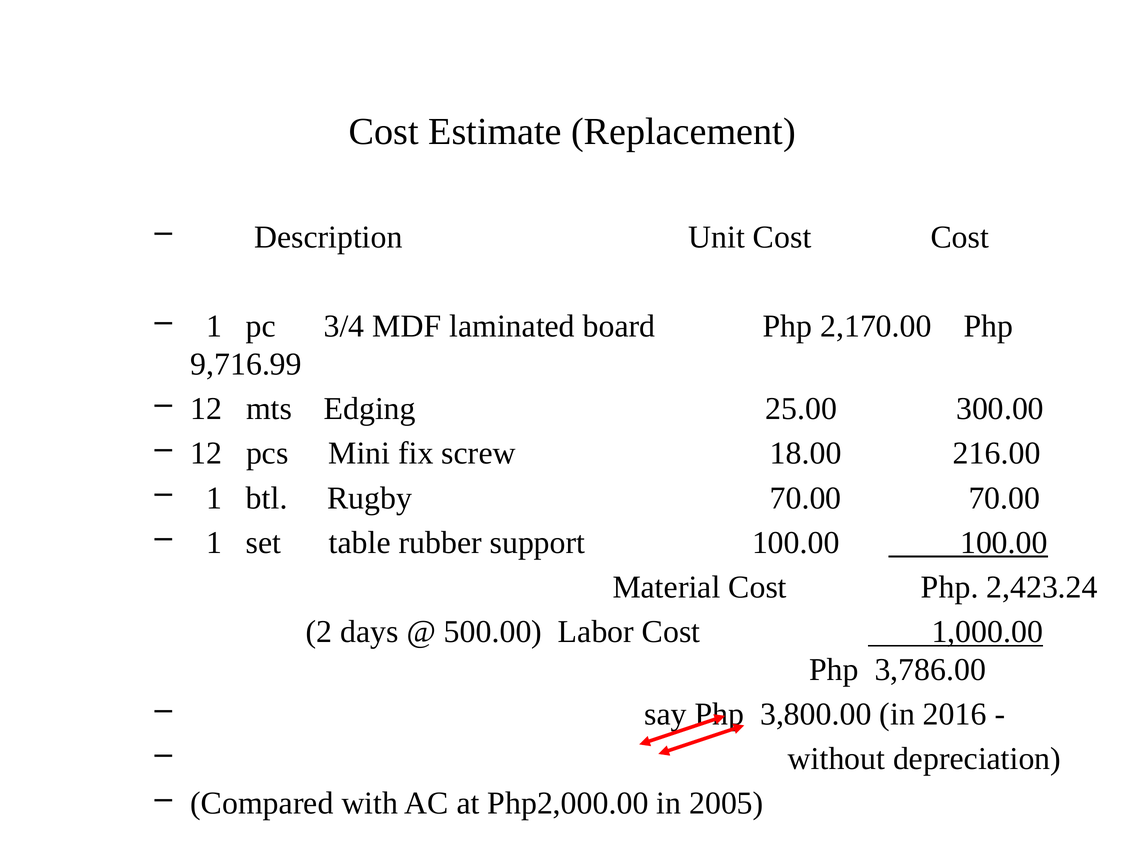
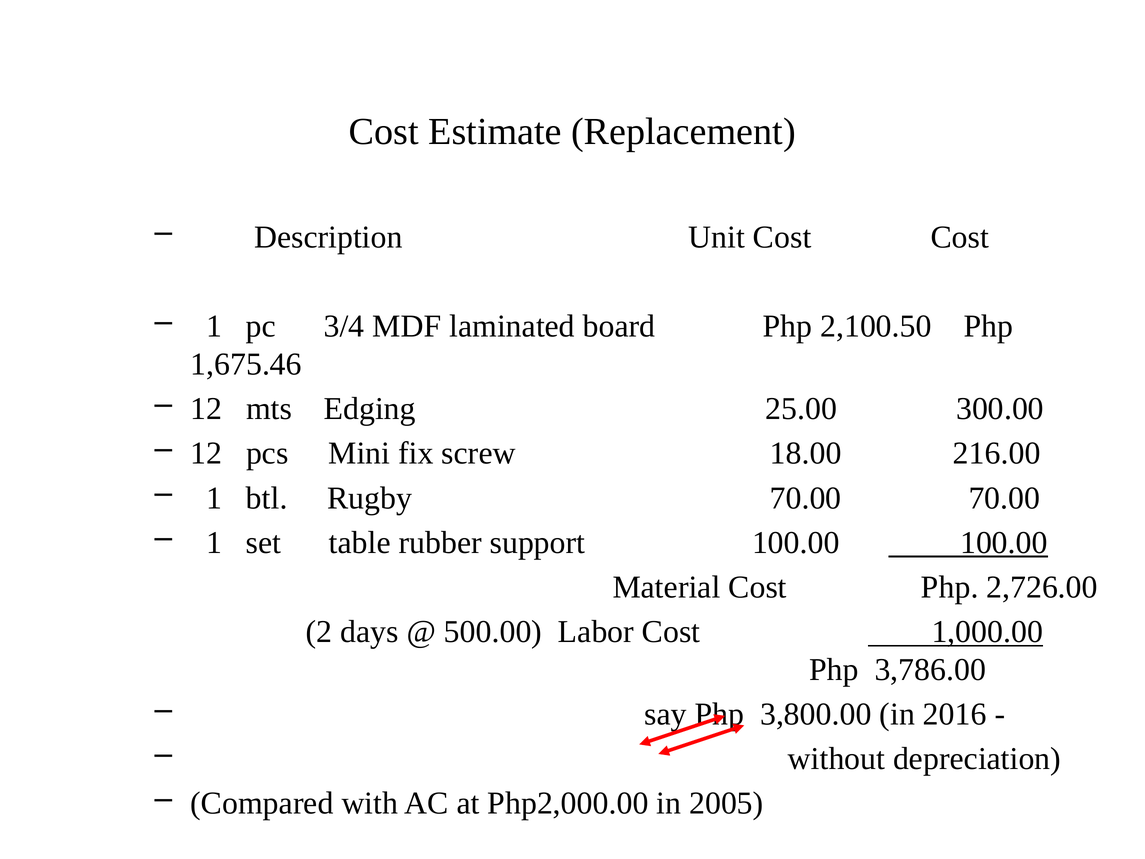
2,170.00: 2,170.00 -> 2,100.50 (876, 326)
9,716.99: 9,716.99 -> 1,675.46 (246, 364)
2,423.24: 2,423.24 -> 2,726.00 (1042, 587)
